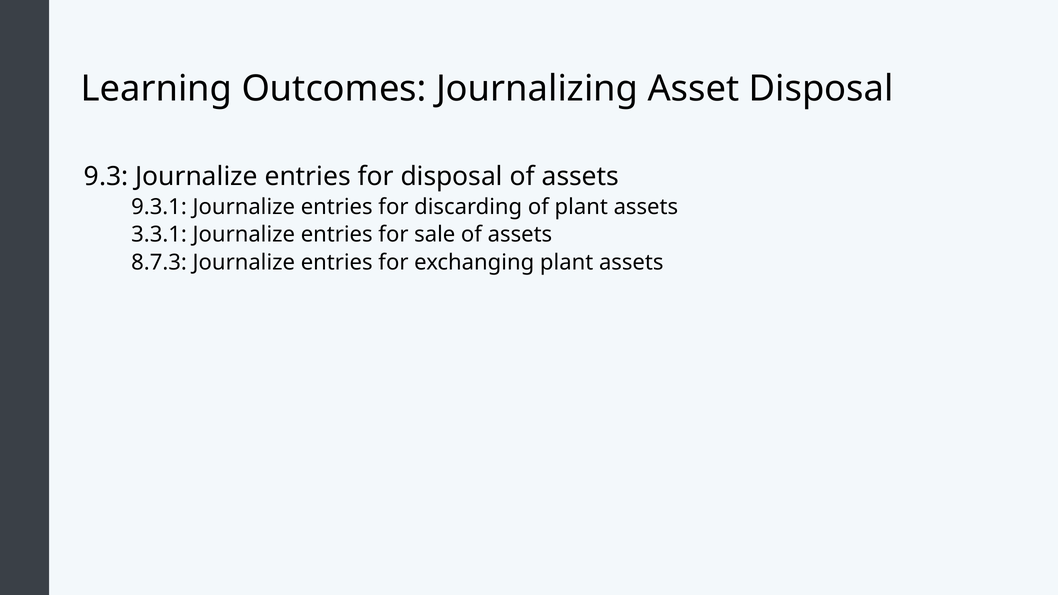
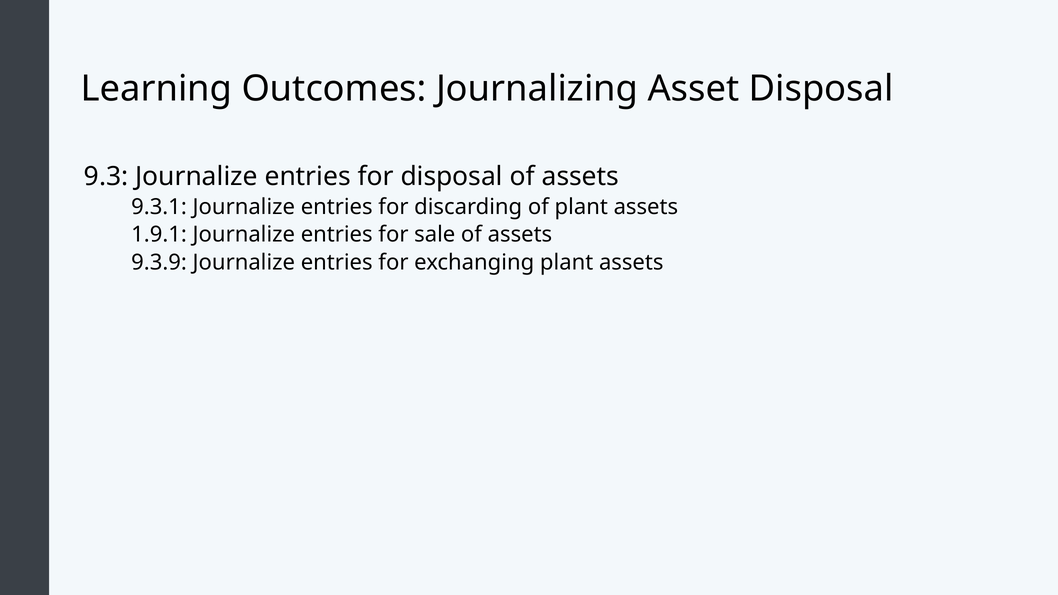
3.3.1: 3.3.1 -> 1.9.1 (159, 235)
8.7.3: 8.7.3 -> 9.3.9 (159, 263)
